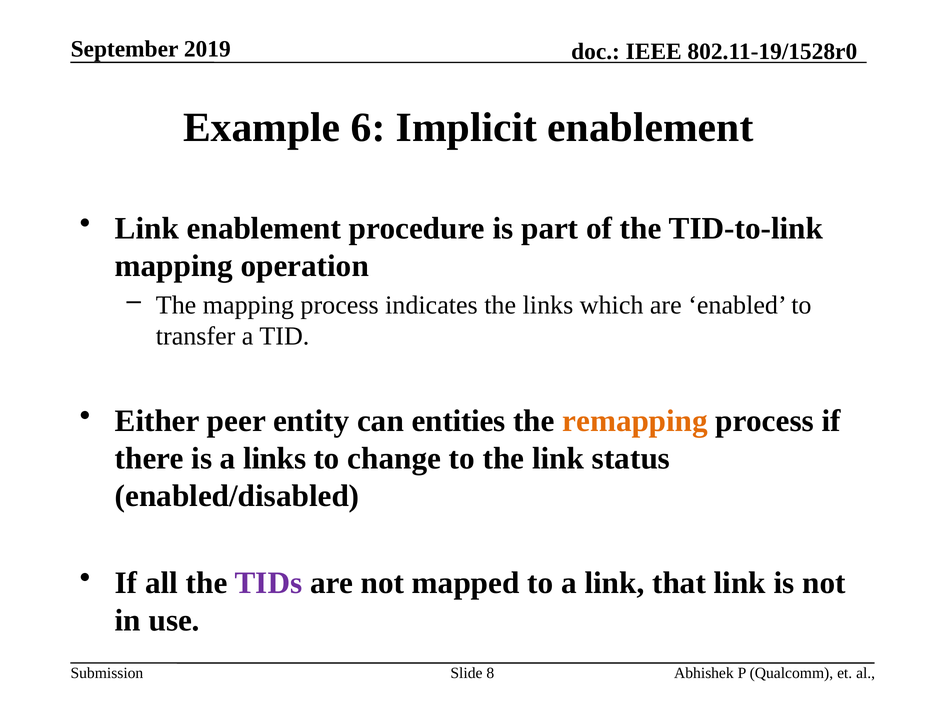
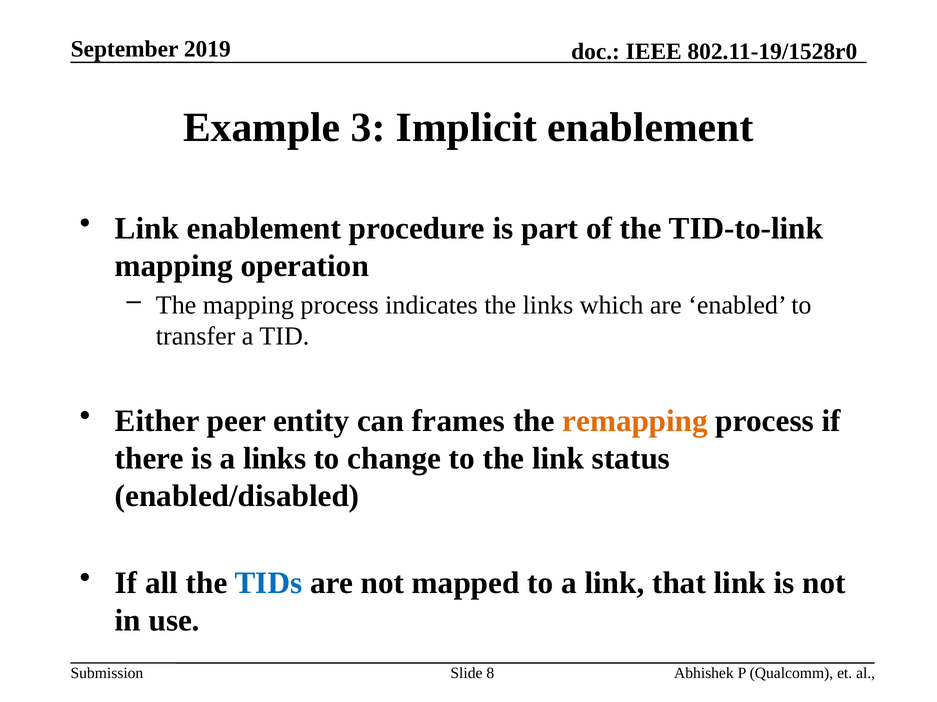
6: 6 -> 3 (368, 128)
entities: entities -> frames (458, 421)
TIDs colour: purple -> blue (268, 584)
